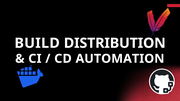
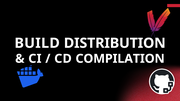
AUTOMATION: AUTOMATION -> COMPILATION (120, 59)
